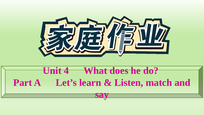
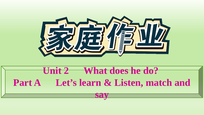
4: 4 -> 2 (66, 71)
